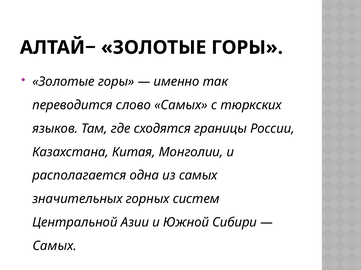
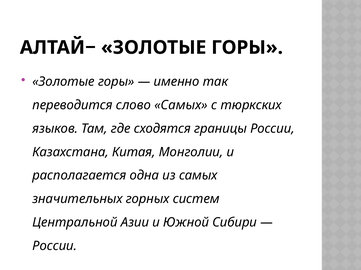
Самых: Самых -> России (55, 246)
